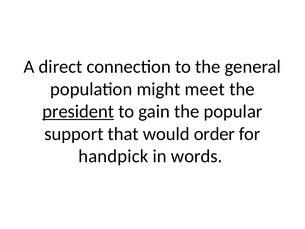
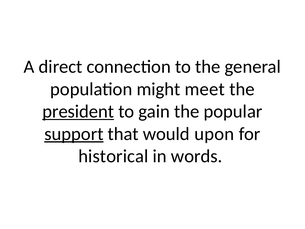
support underline: none -> present (74, 134)
order: order -> upon (214, 134)
handpick: handpick -> historical (113, 156)
